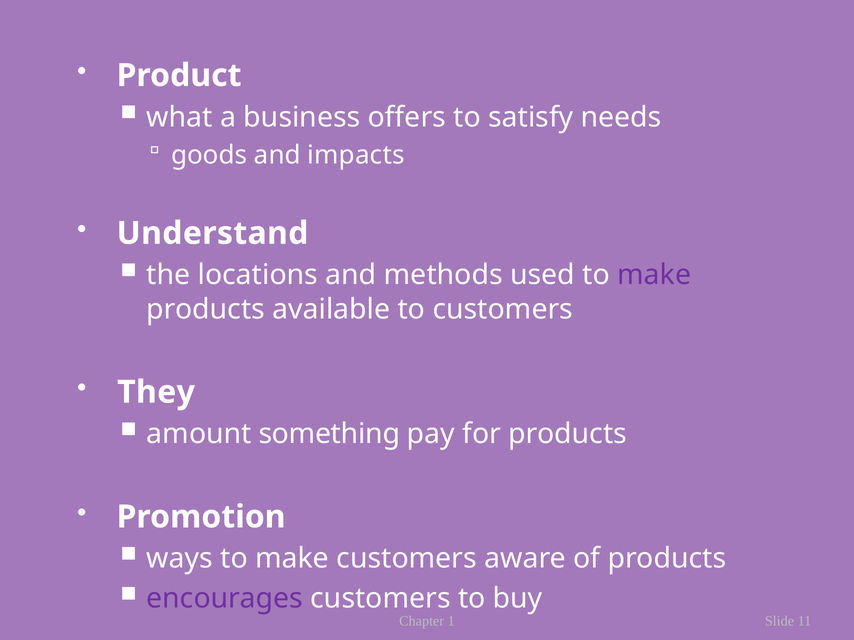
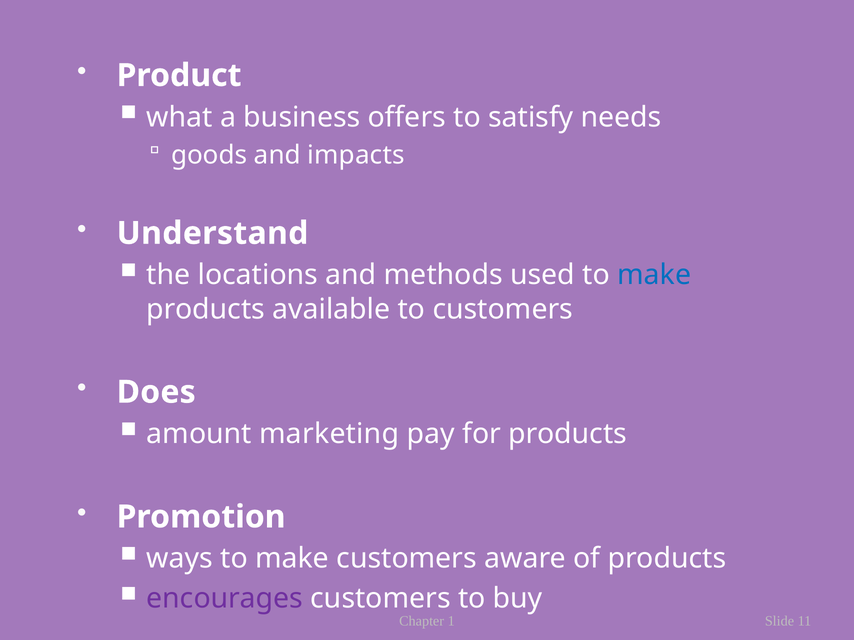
make colour: purple -> blue (654, 275)
They: They -> Does (156, 392)
something: something -> marketing (329, 434)
